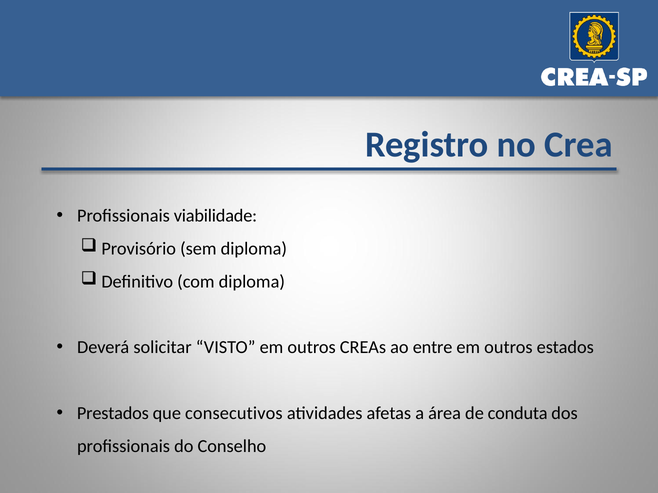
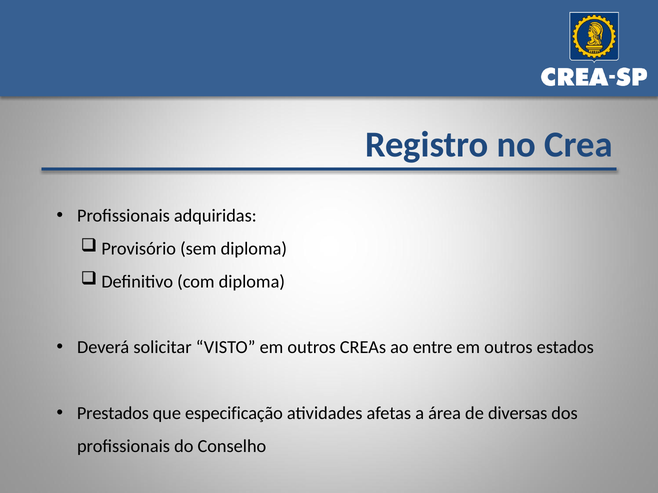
viabilidade: viabilidade -> adquiridas (215, 216)
consecutivos: consecutivos -> especificação (234, 414)
conduta: conduta -> diversas (518, 414)
